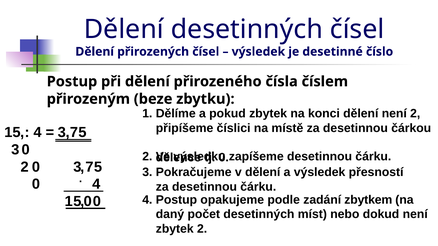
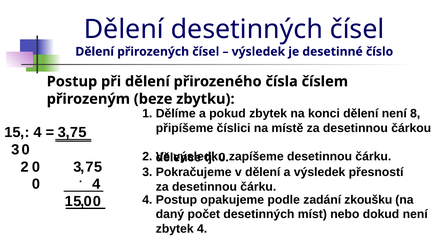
není 2: 2 -> 8 (415, 114)
zbytkem: zbytkem -> zkoušku (368, 200)
zbytek 2: 2 -> 4 (202, 229)
